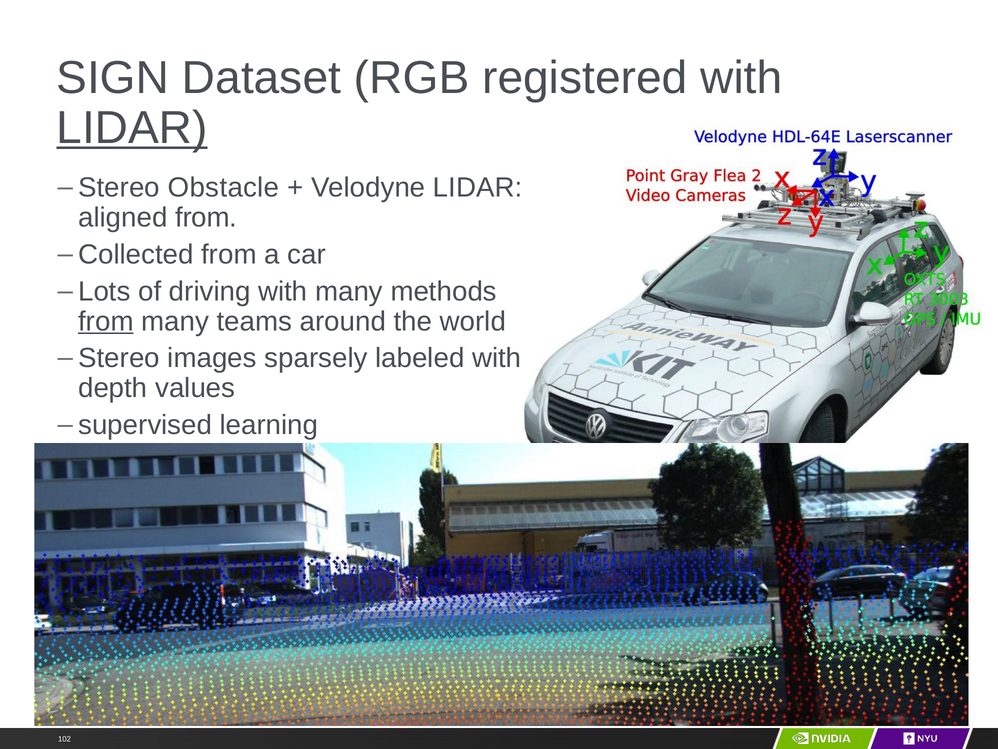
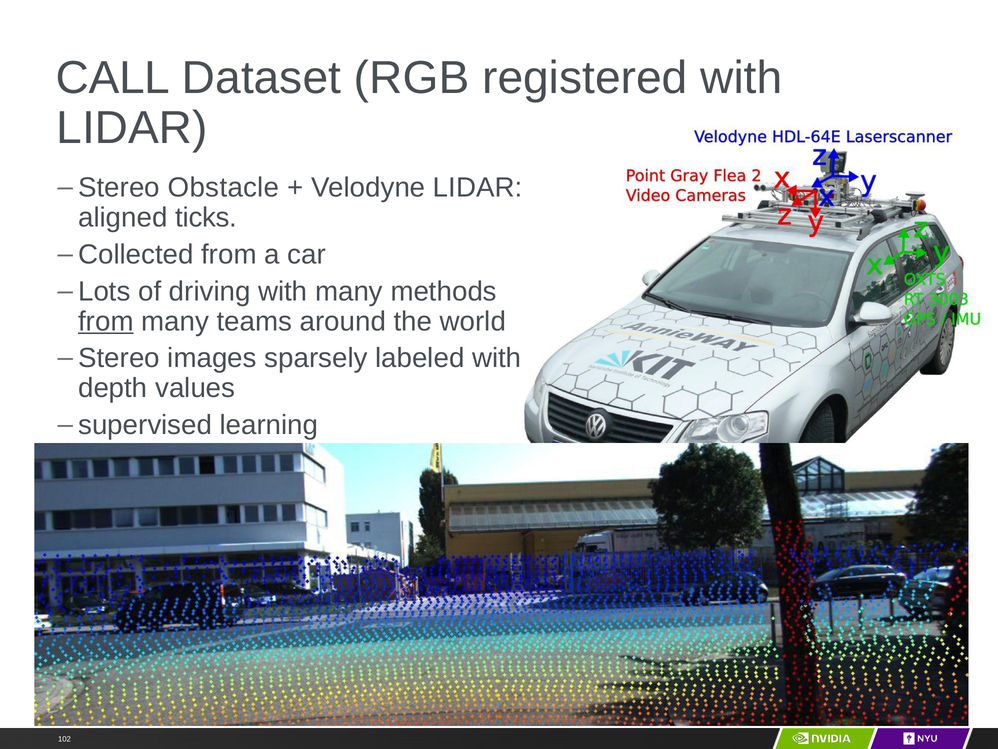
SIGN: SIGN -> CALL (113, 78)
LIDAR underline: present -> none (132, 128)
aligned from: from -> ticks (206, 218)
